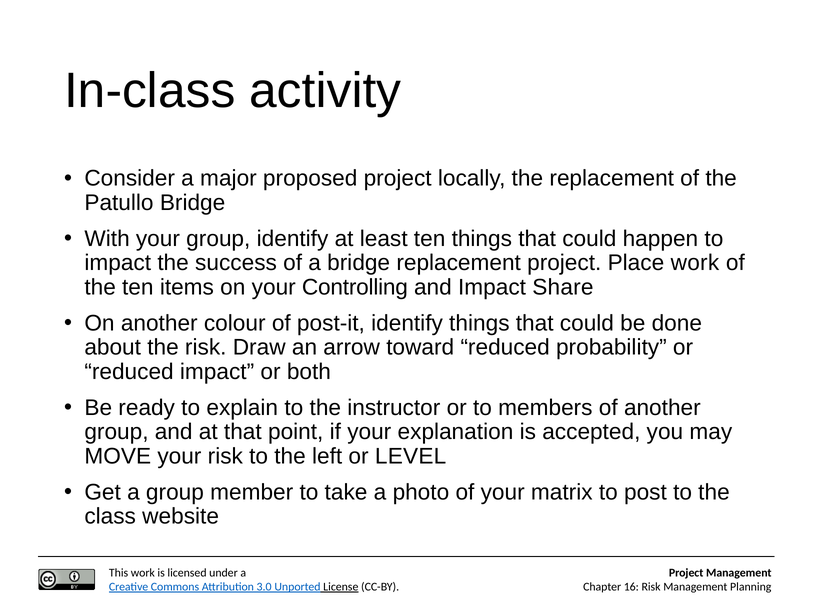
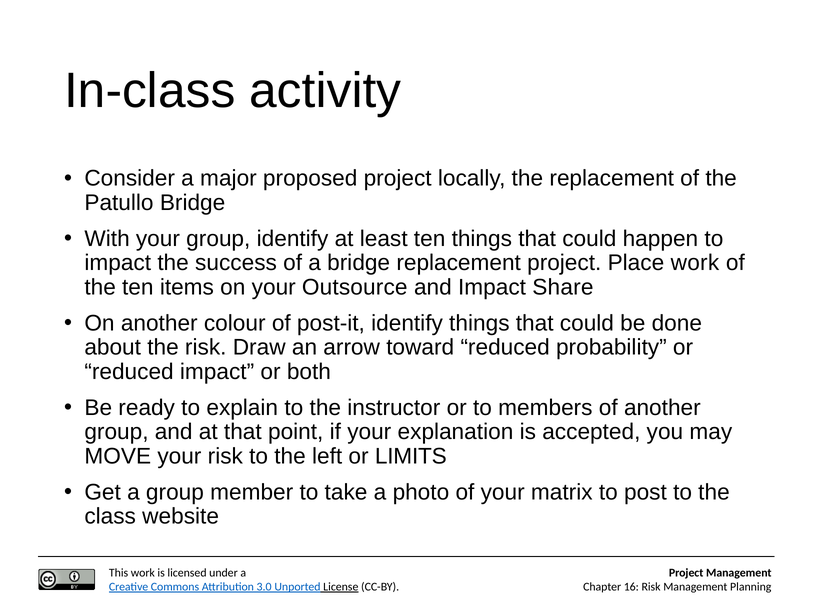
Controlling: Controlling -> Outsource (355, 288)
LEVEL: LEVEL -> LIMITS (411, 457)
